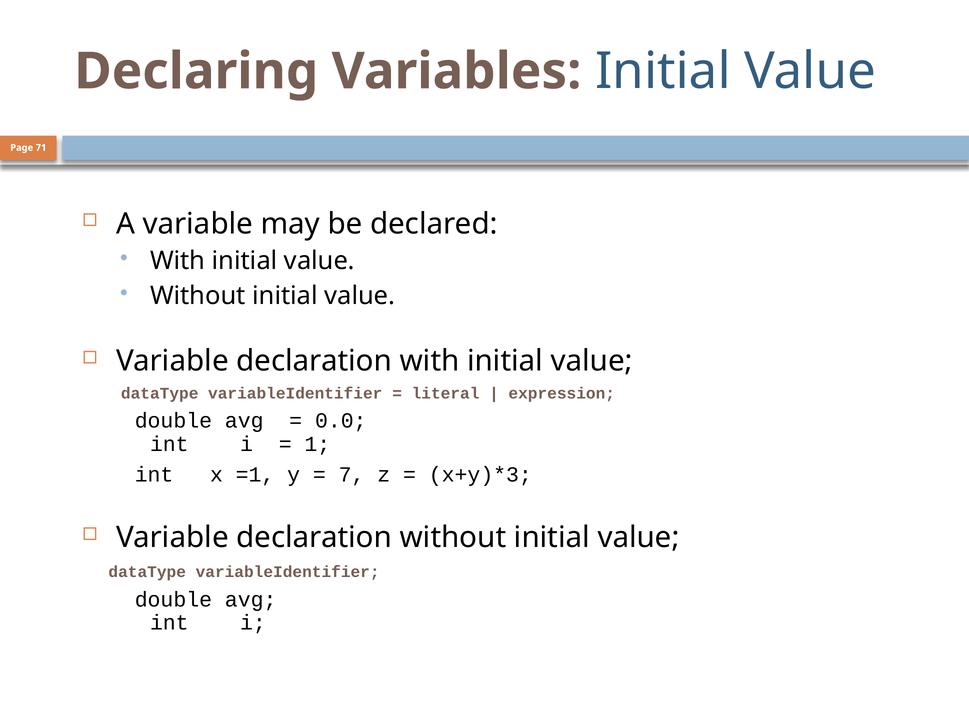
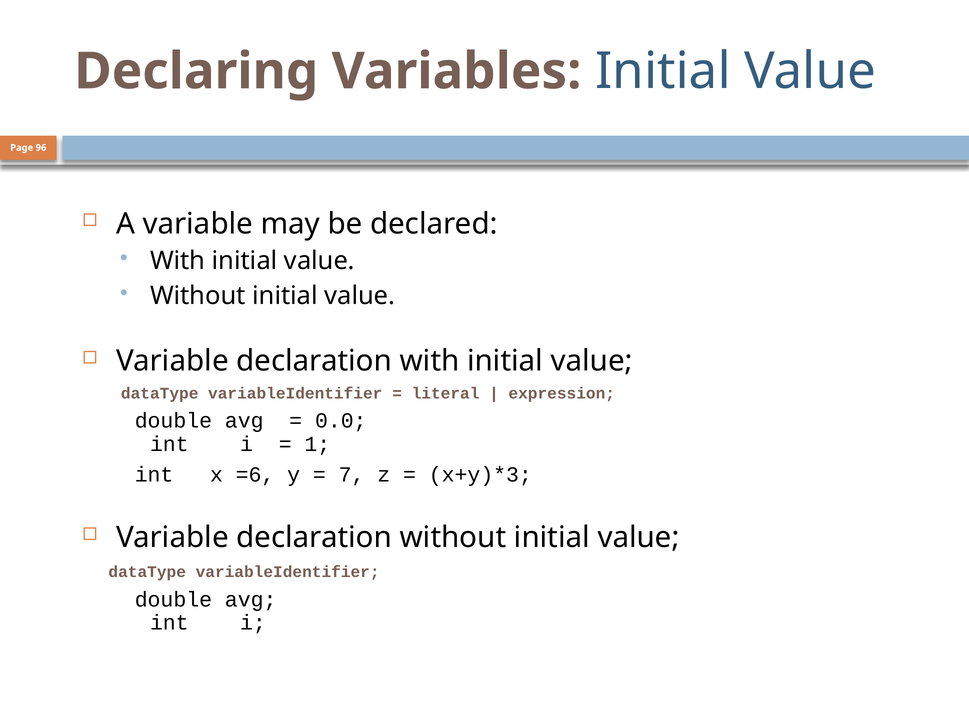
71: 71 -> 96 (41, 148)
=1: =1 -> =6 (255, 475)
